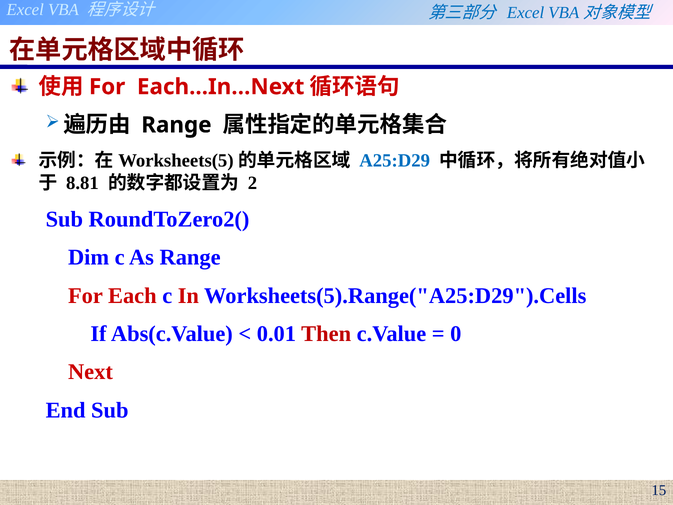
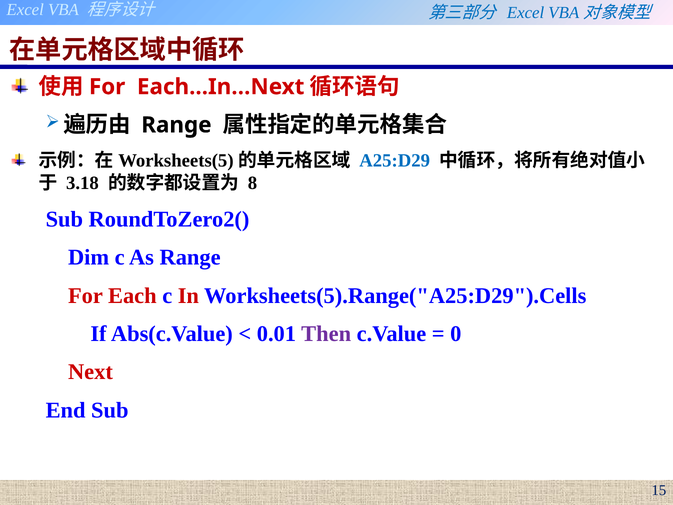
8.81: 8.81 -> 3.18 (82, 183)
2: 2 -> 8 (252, 183)
Then colour: red -> purple (326, 334)
